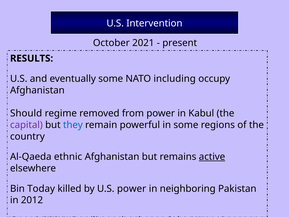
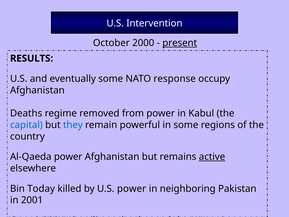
2021: 2021 -> 2000 (143, 43)
present underline: none -> present (180, 43)
NATO including: including -> response (175, 79)
Should: Should -> Deaths (26, 113)
capital colour: purple -> blue (26, 125)
Al-Qaeda ethnic: ethnic -> power (68, 157)
2012: 2012 -> 2001 (32, 200)
